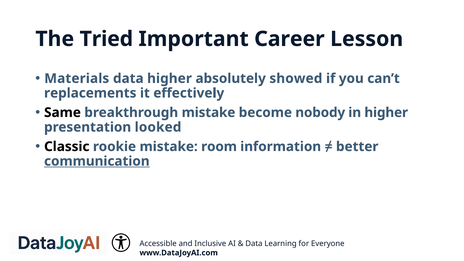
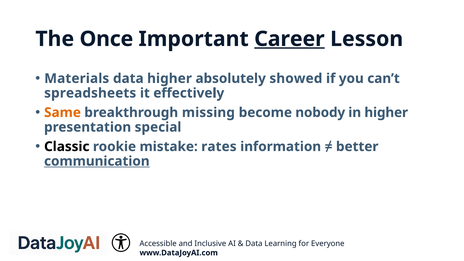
Tried: Tried -> Once (106, 39)
Career underline: none -> present (289, 39)
replacements: replacements -> spreadsheets (90, 93)
Same colour: black -> orange (62, 113)
breakthrough mistake: mistake -> missing (208, 113)
looked: looked -> special (158, 127)
room: room -> rates (219, 147)
